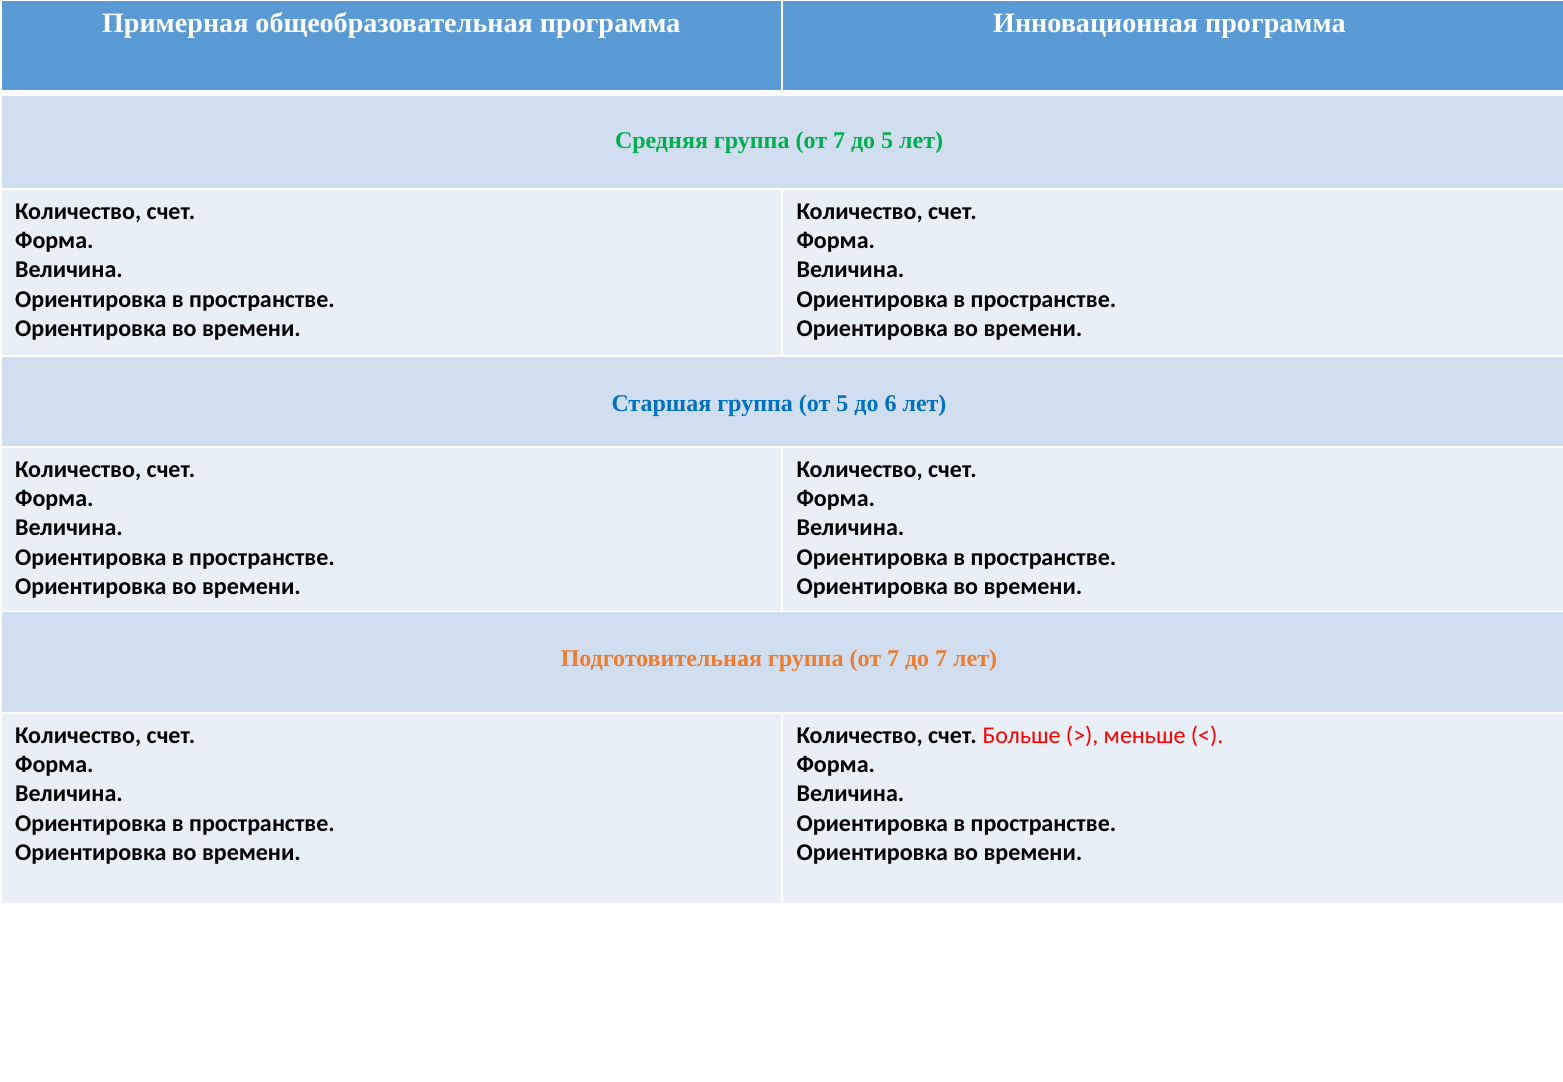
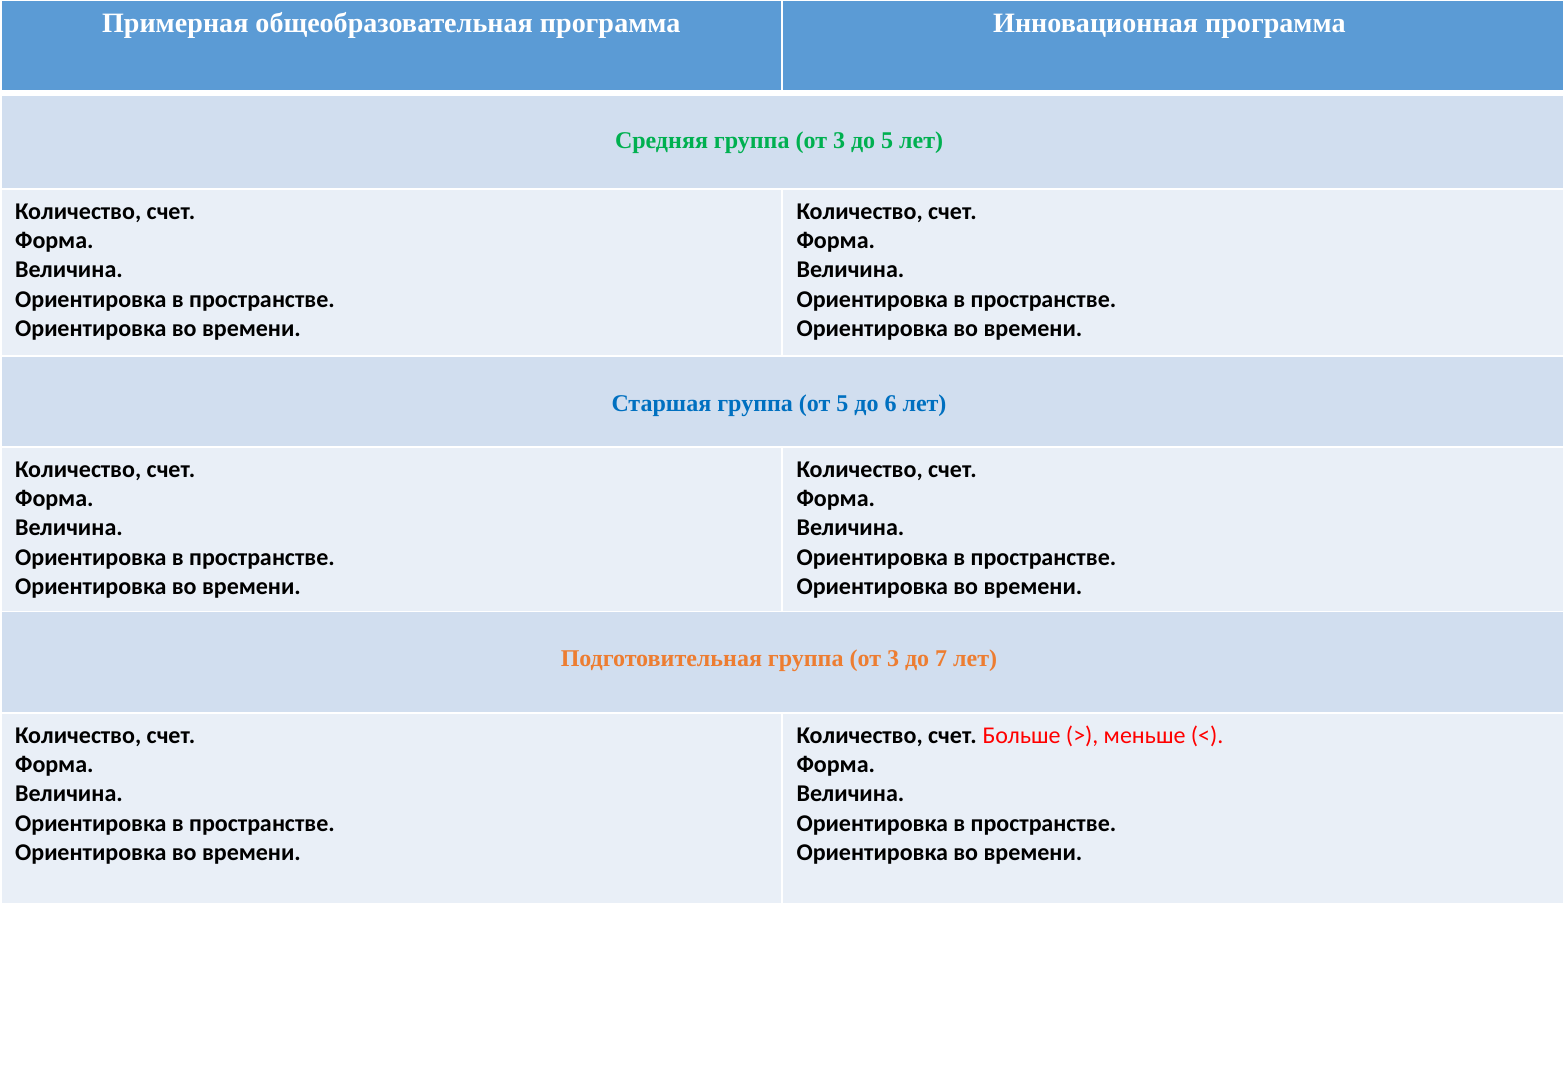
Средняя группа от 7: 7 -> 3 (839, 140)
Подготовительная группа от 7: 7 -> 3 (893, 659)
